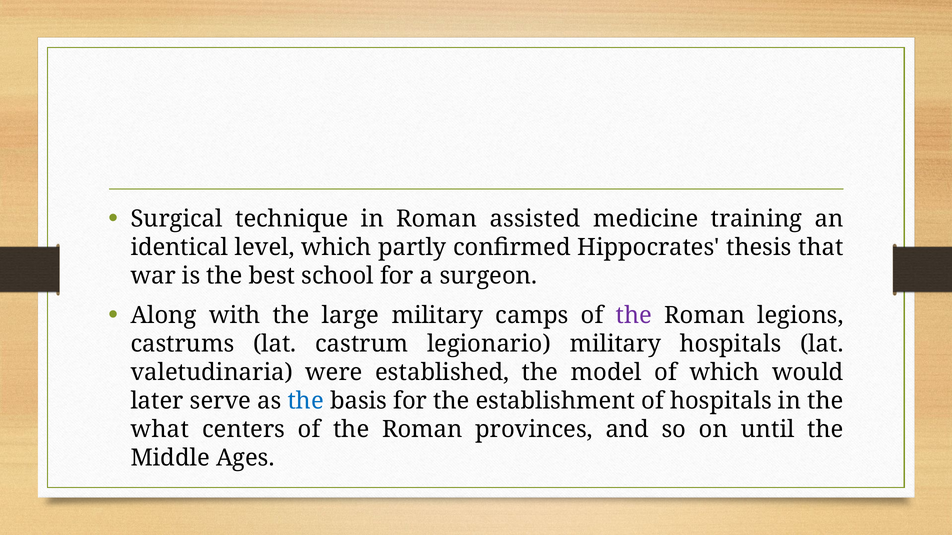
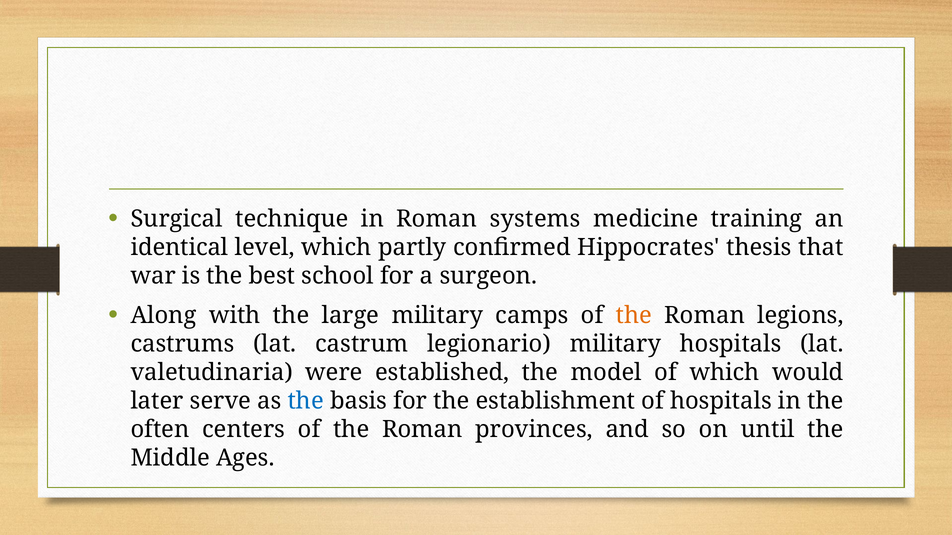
assisted: assisted -> systems (535, 219)
the colour: purple -> orange (634, 316)
what: what -> often (160, 430)
